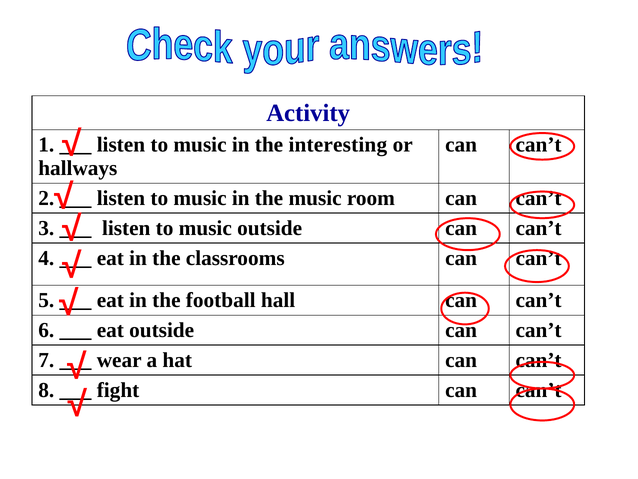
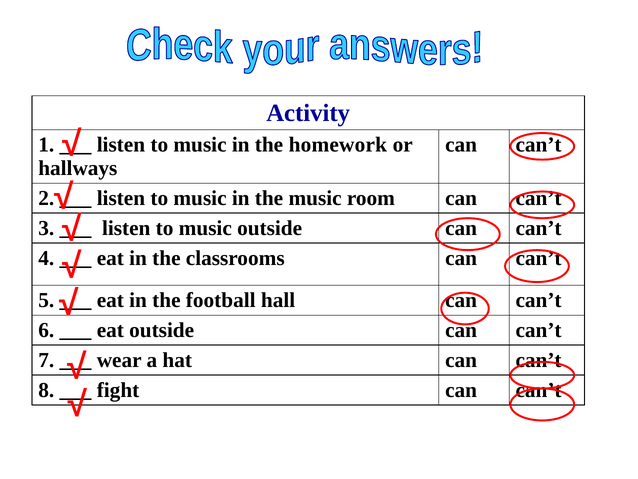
interesting: interesting -> homework (338, 145)
